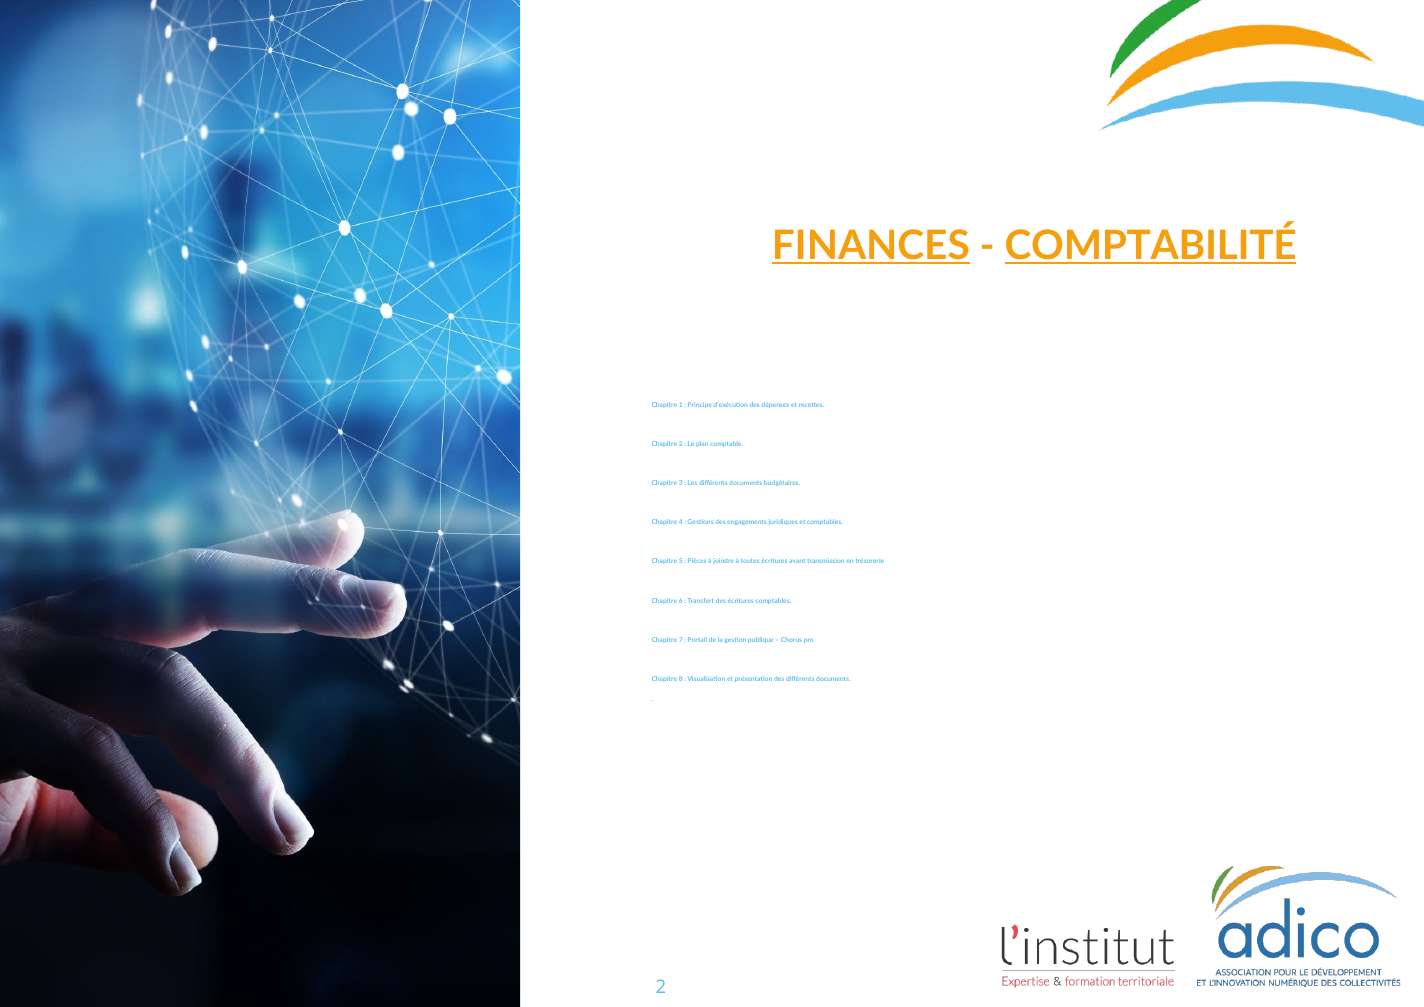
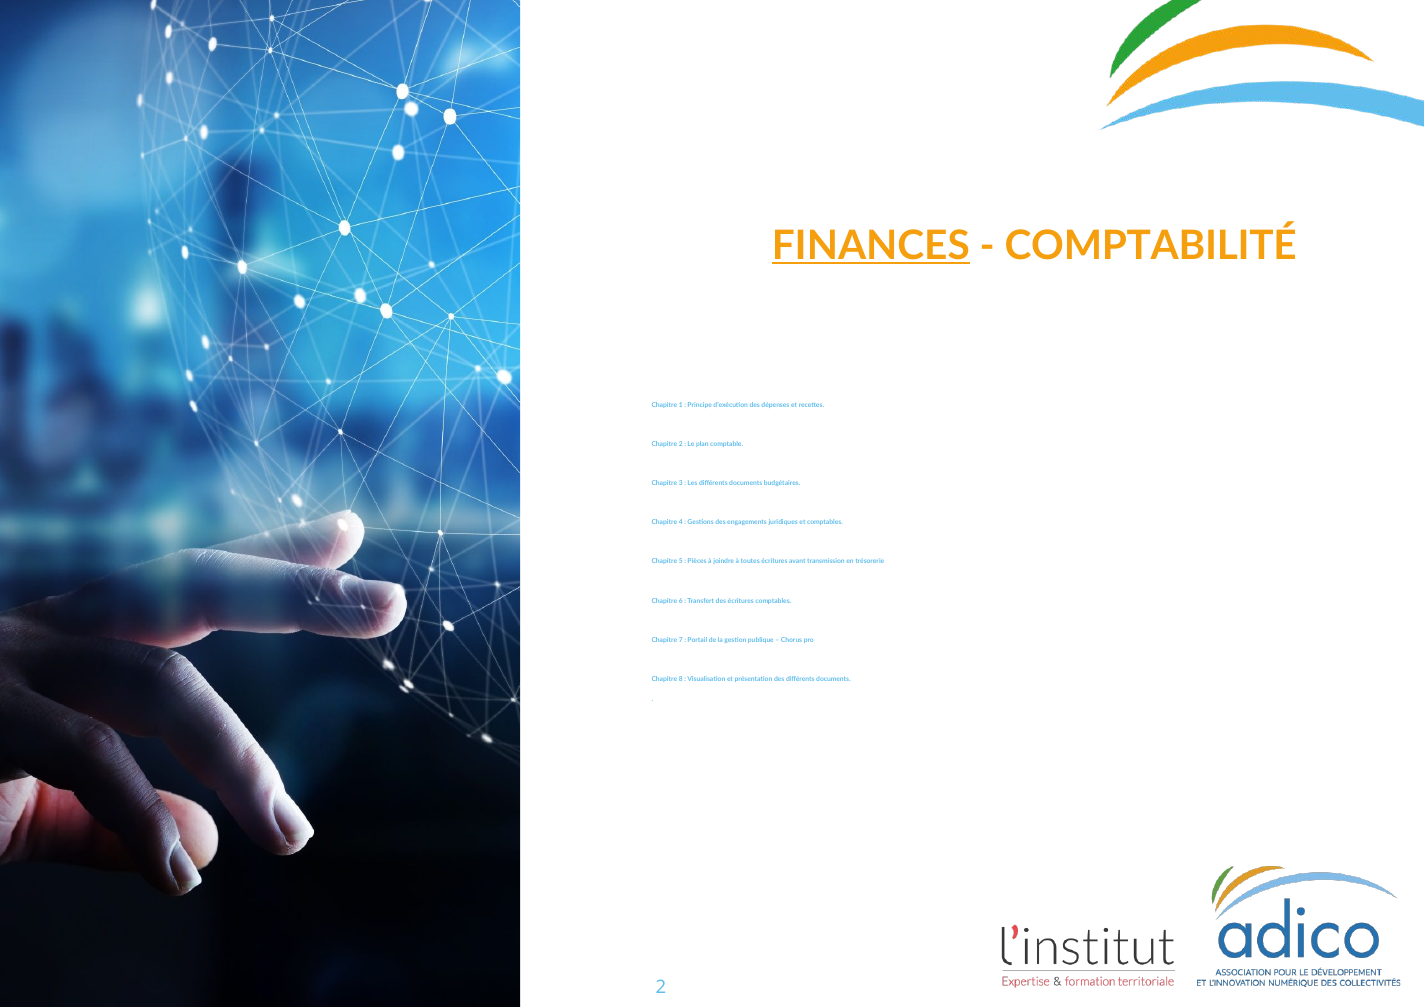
COMPTABILITÉ underline: present -> none (1151, 246)
